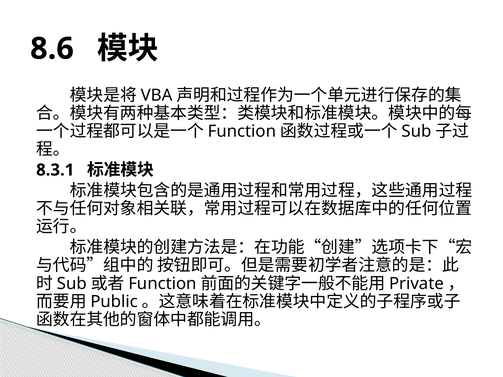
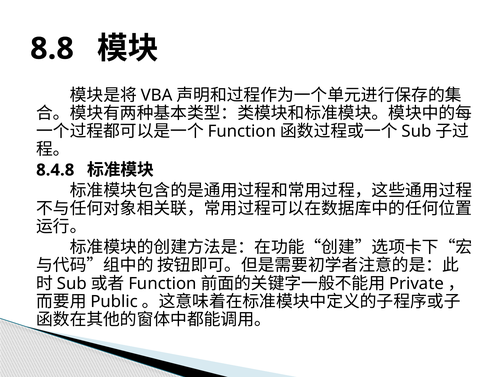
8.6: 8.6 -> 8.8 (52, 49)
8.3.1: 8.3.1 -> 8.4.8 (55, 170)
